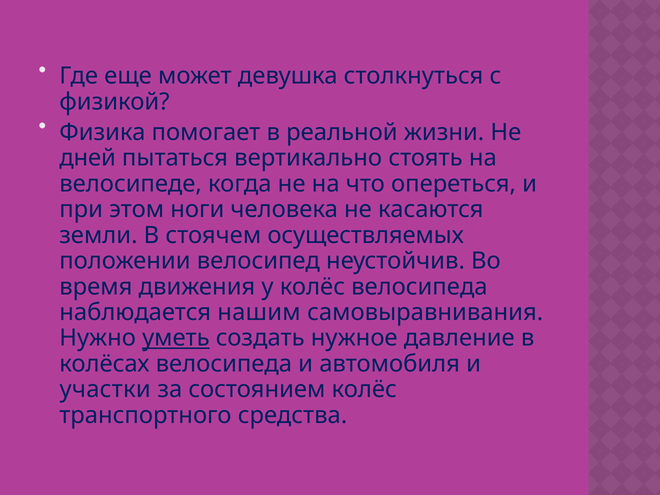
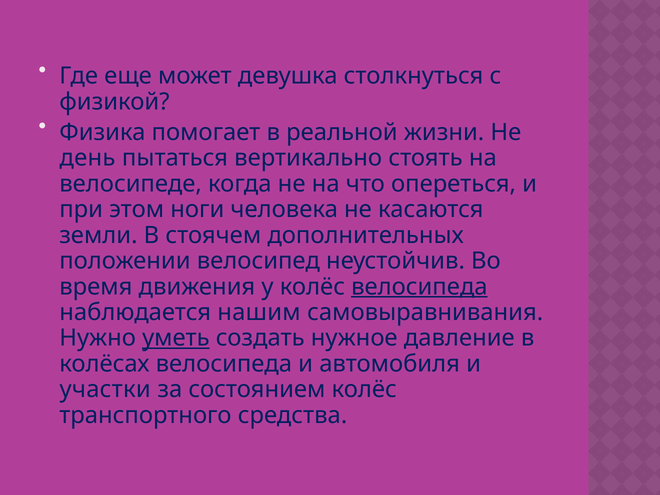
дней: дней -> день (87, 158)
осуществляемых: осуществляемых -> дополнительных (366, 235)
велосипеда underline: none -> present (419, 287)
